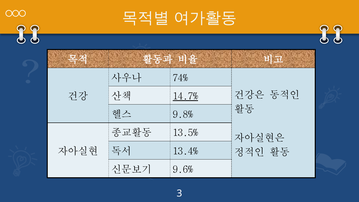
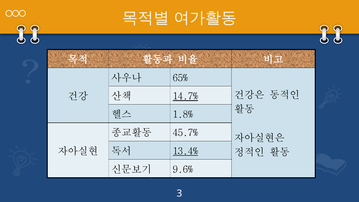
74%: 74% -> 65% (180, 78)
9.8%: 9.8% -> 1.8% (183, 115)
13.5%: 13.5% -> 45.7% (185, 133)
13.4% underline: none -> present (185, 151)
